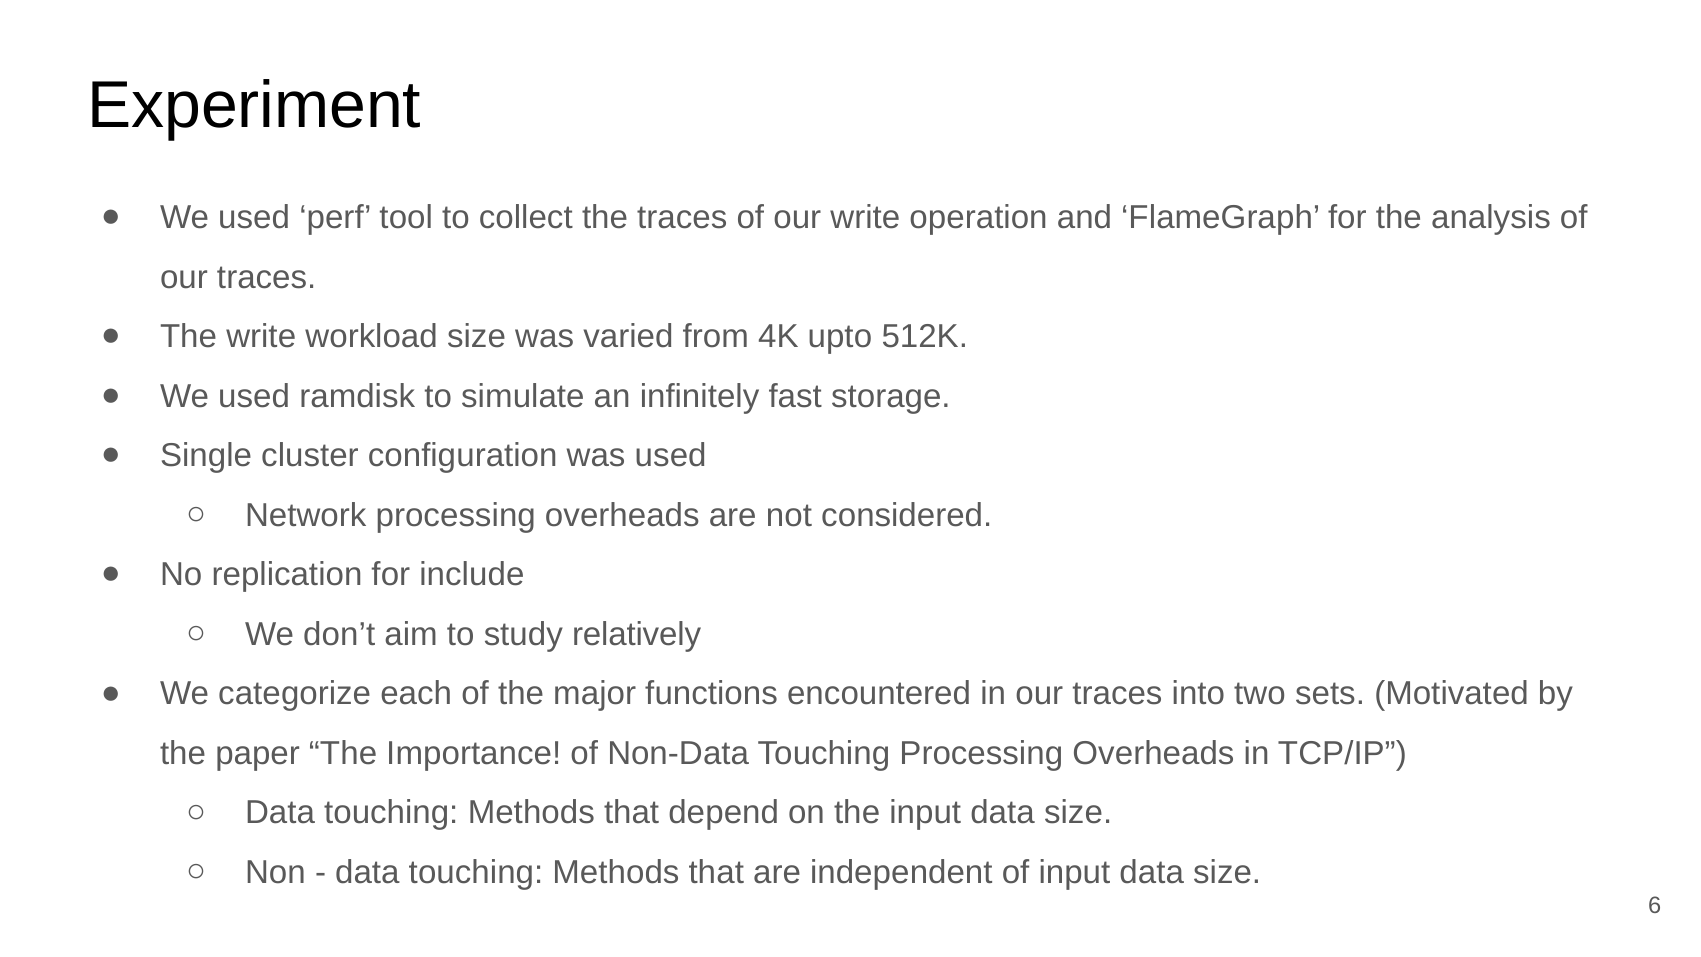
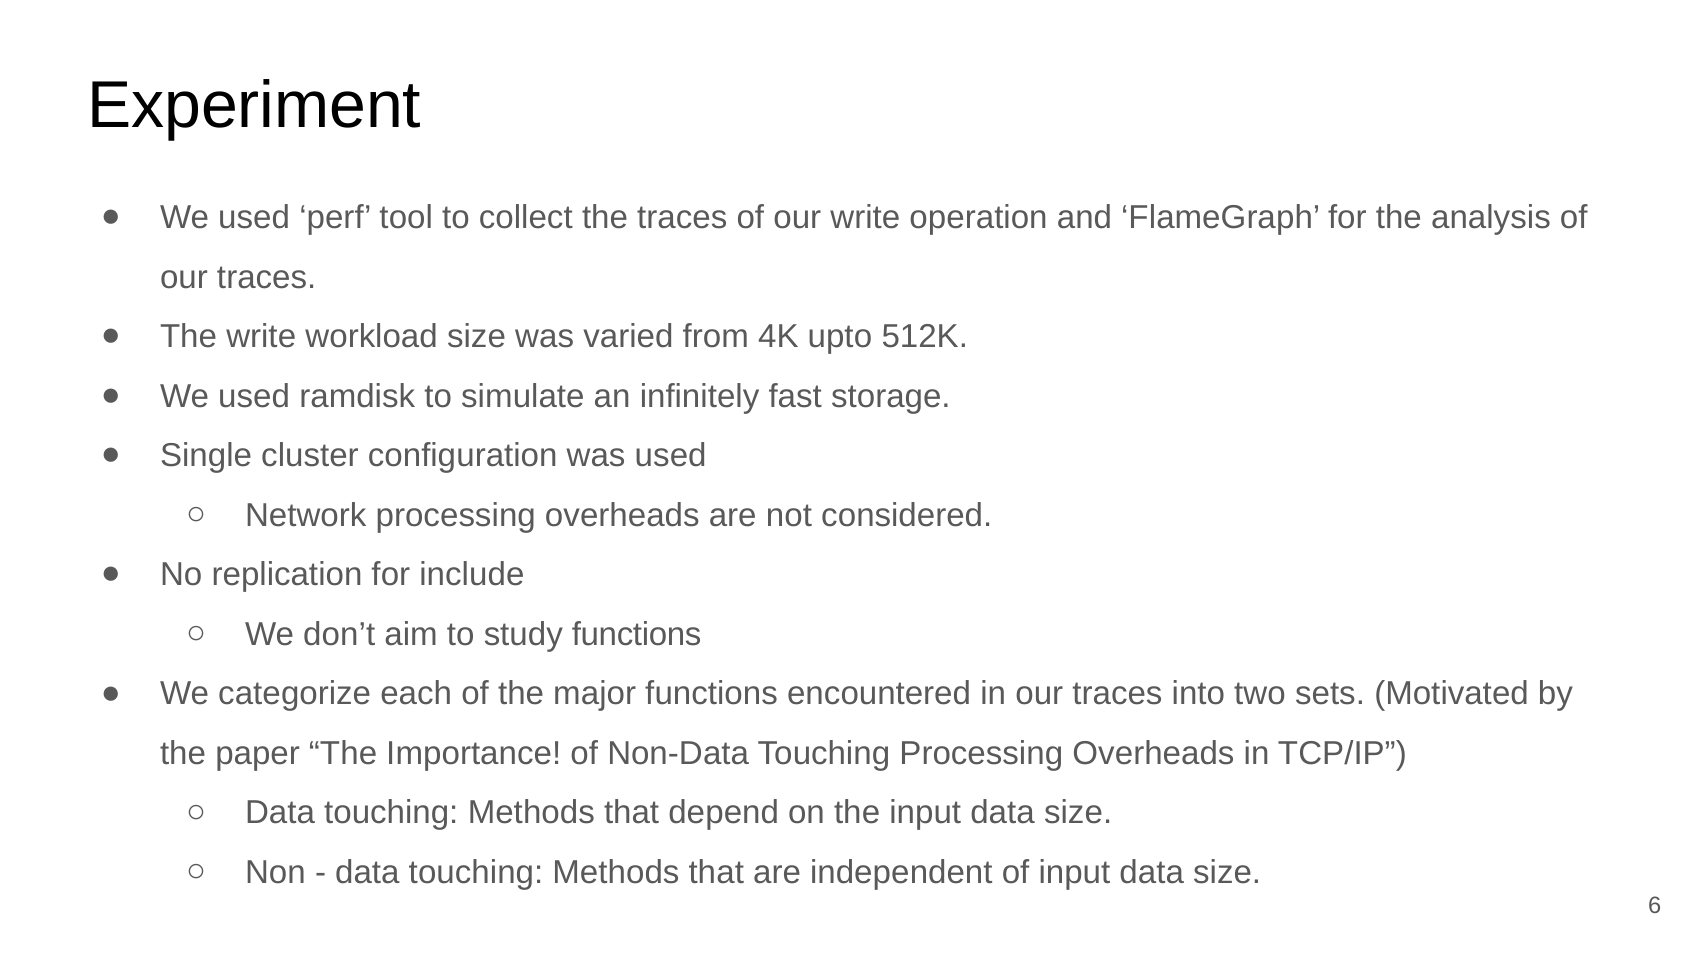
study relatively: relatively -> functions (637, 634)
